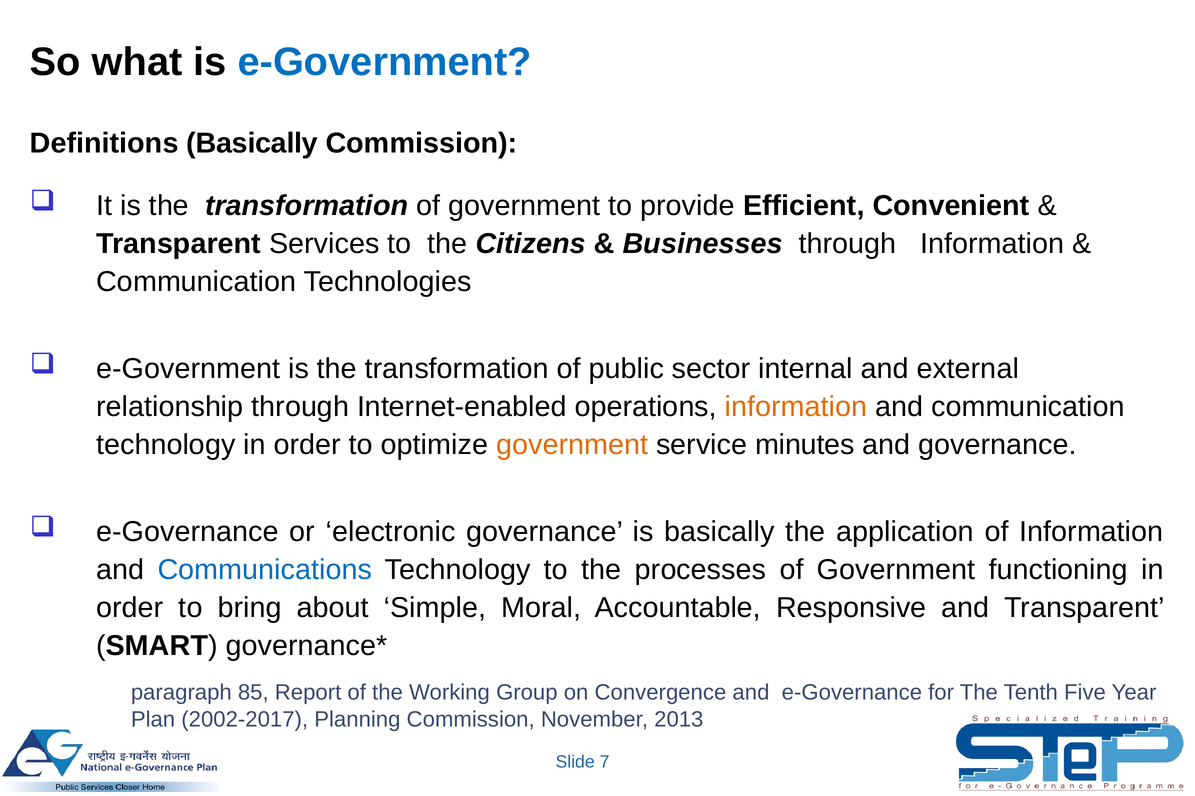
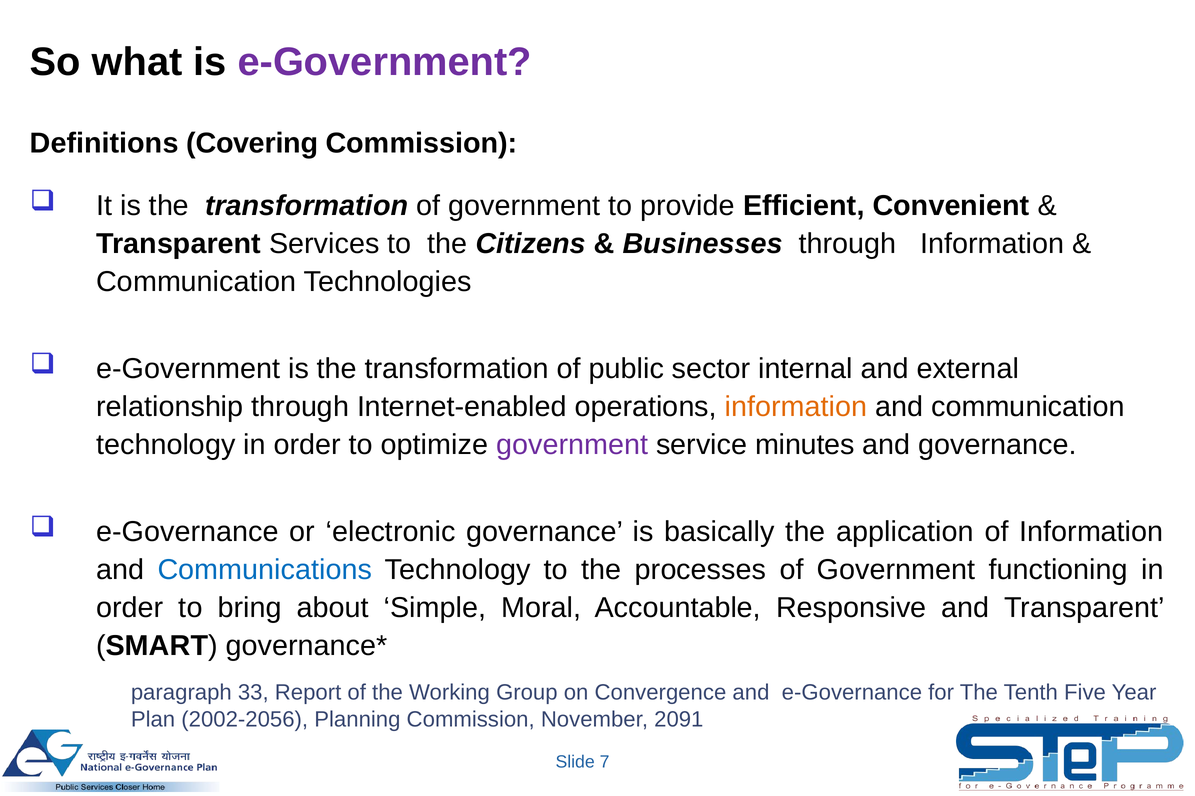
e-Government colour: blue -> purple (385, 62)
Definitions Basically: Basically -> Covering (252, 143)
government colour: orange -> purple (572, 445)
85: 85 -> 33 (253, 693)
2002-2017: 2002-2017 -> 2002-2056 (245, 720)
2013: 2013 -> 2091 (679, 720)
